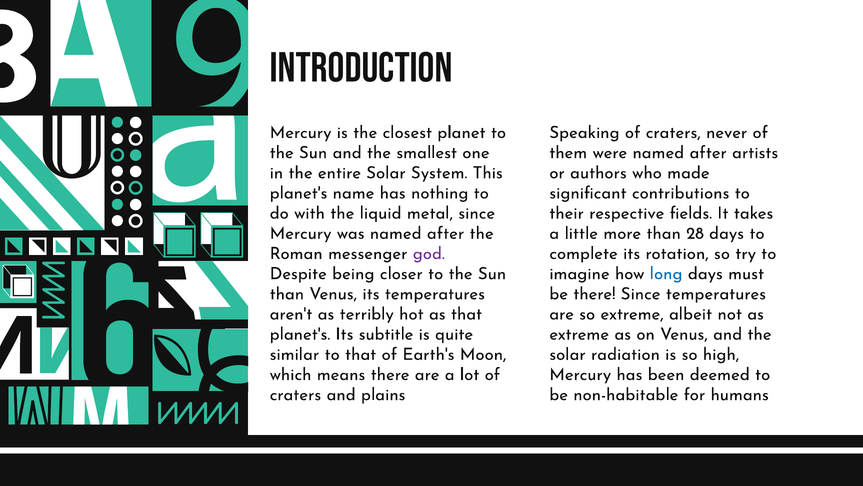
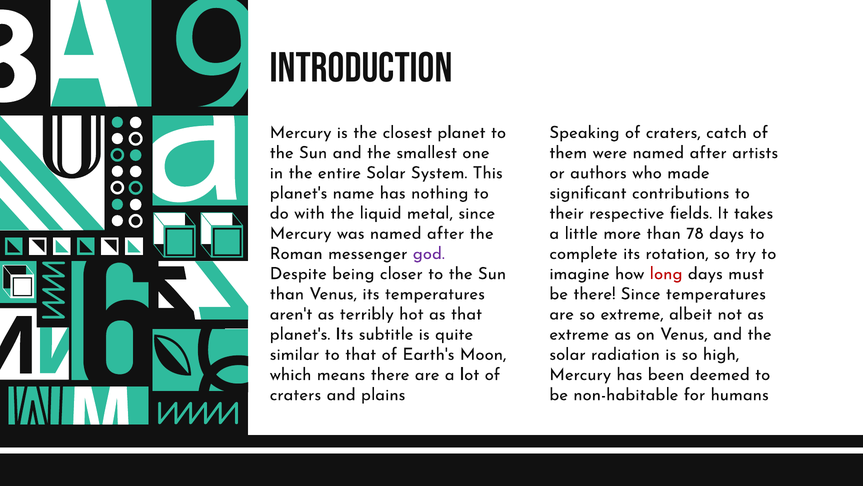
never: never -> catch (727, 132)
28: 28 -> 78 (695, 233)
long colour: blue -> red (666, 273)
